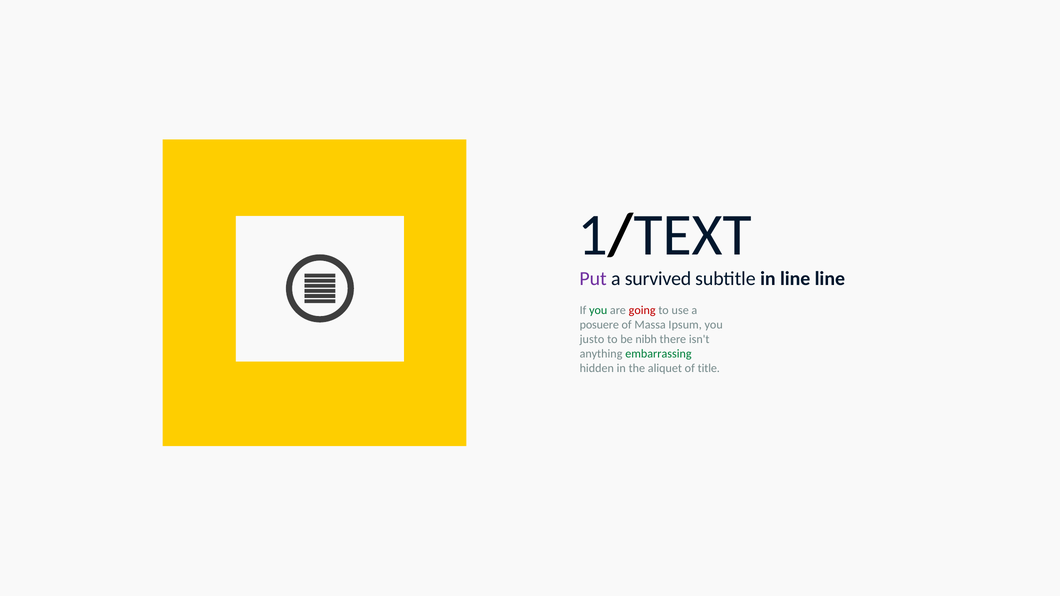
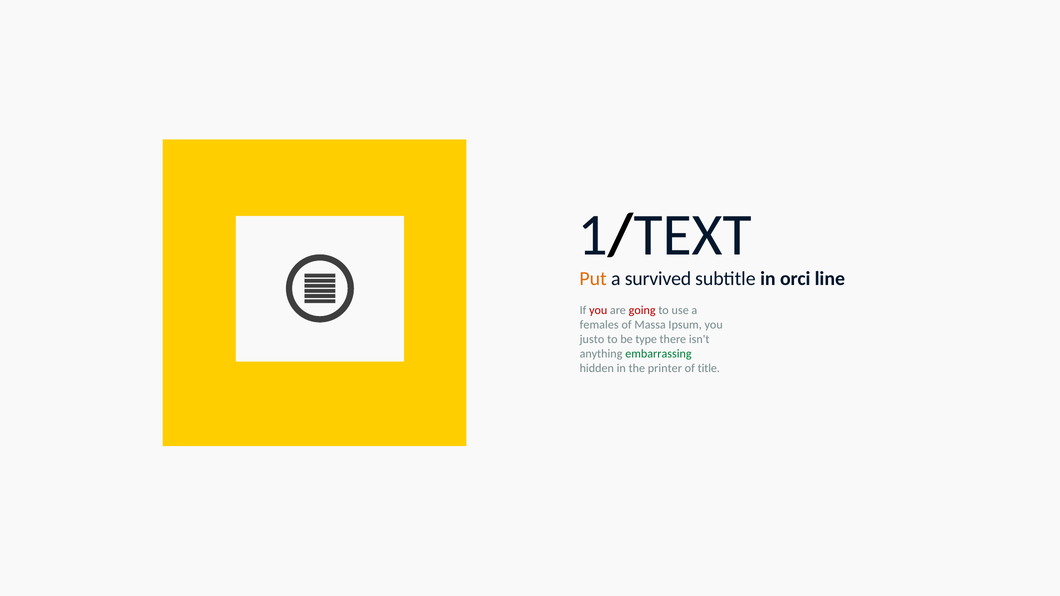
Put colour: purple -> orange (593, 279)
in line: line -> orci (795, 279)
you colour: green -> red (598, 310)
posuere: posuere -> females (599, 325)
nibh: nibh -> type (646, 339)
aliquet: aliquet -> printer (665, 368)
